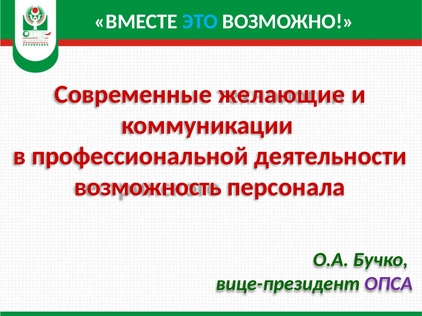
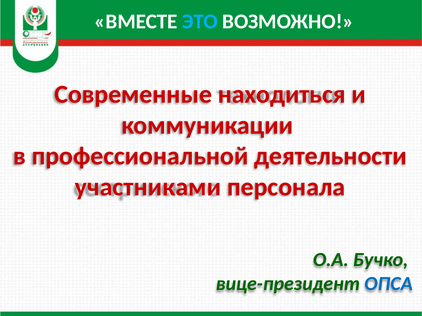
желающие: желающие -> находиться (282, 94)
возможность: возможность -> участниками (148, 187)
ОПСА colour: purple -> blue (389, 284)
